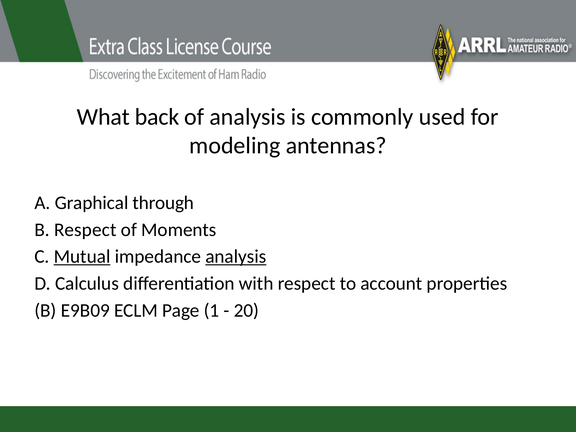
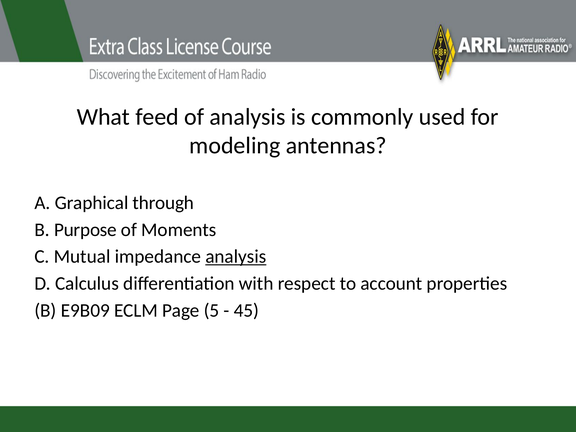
back: back -> feed (157, 117)
B Respect: Respect -> Purpose (85, 230)
Mutual underline: present -> none (82, 257)
1: 1 -> 5 (212, 310)
20: 20 -> 45 (246, 310)
